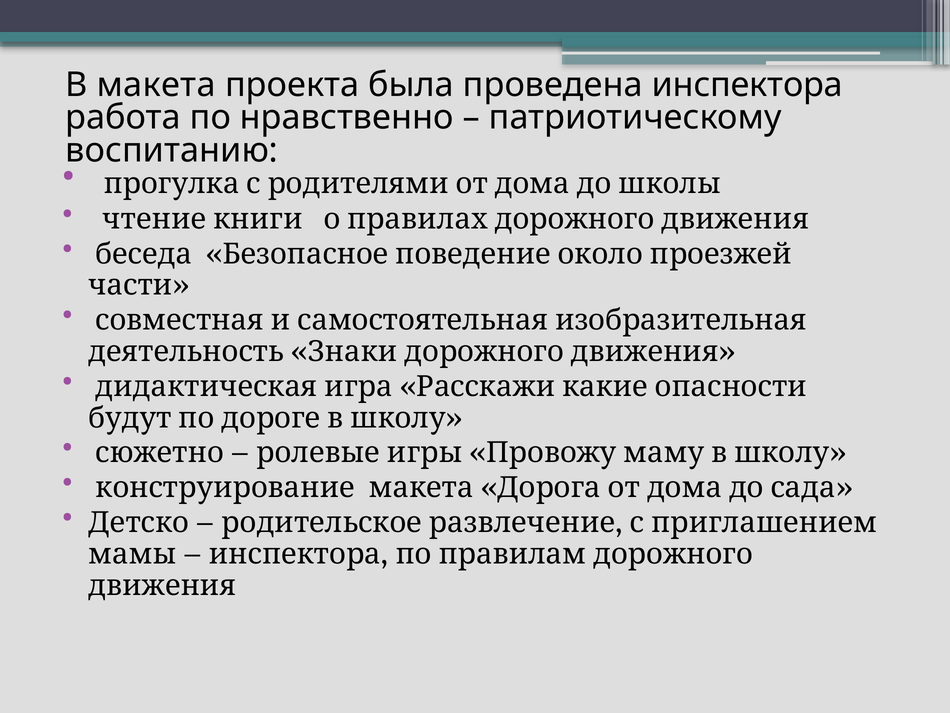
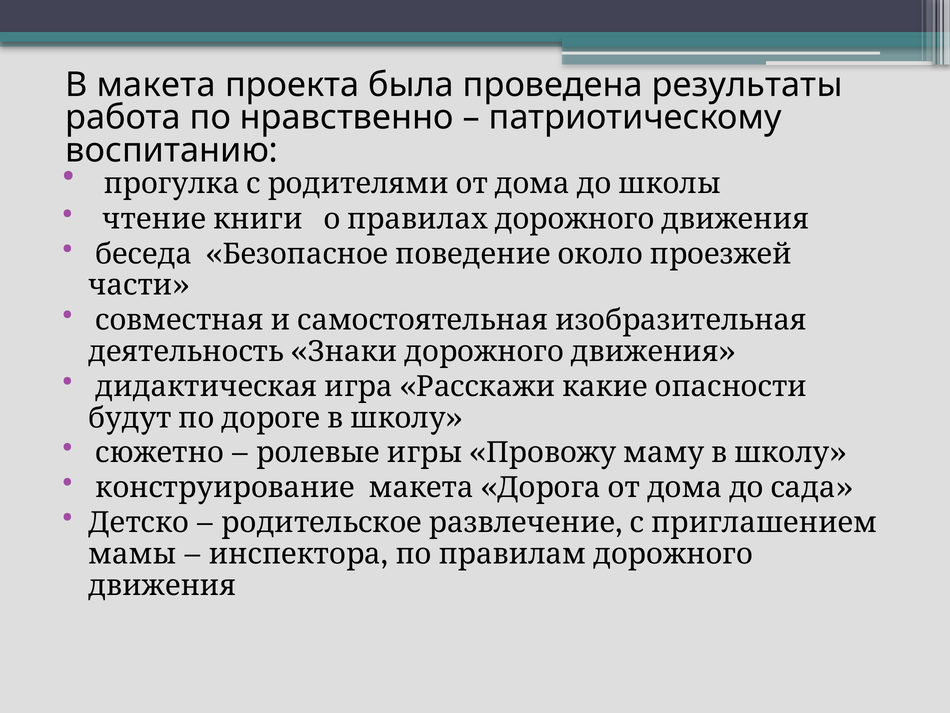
проведена инспектора: инспектора -> результаты (747, 85)
